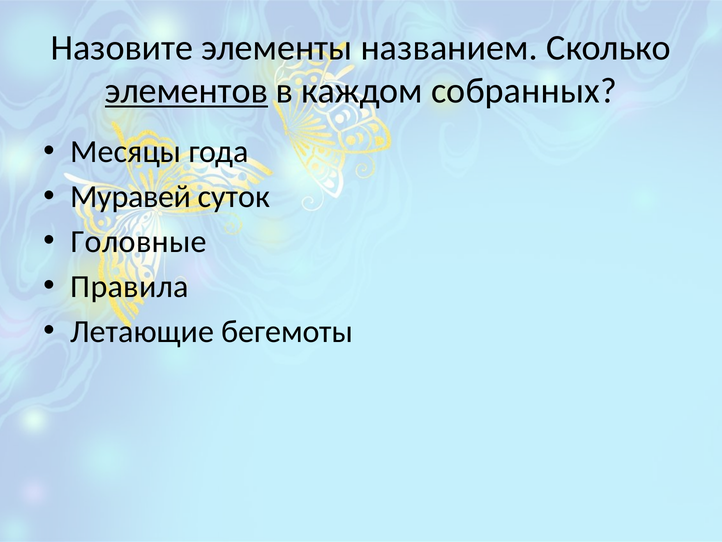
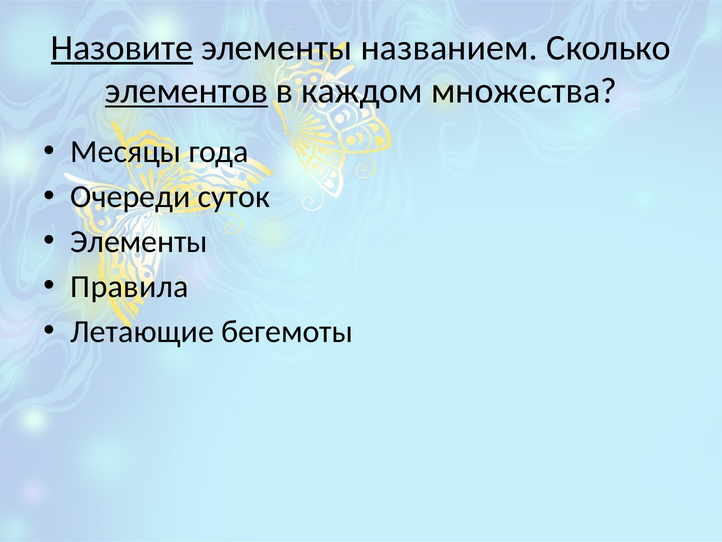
Назовите underline: none -> present (122, 48)
собранных: собранных -> множества (524, 91)
Муравей: Муравей -> Очереди (131, 196)
Головные: Головные -> Элементы (139, 241)
